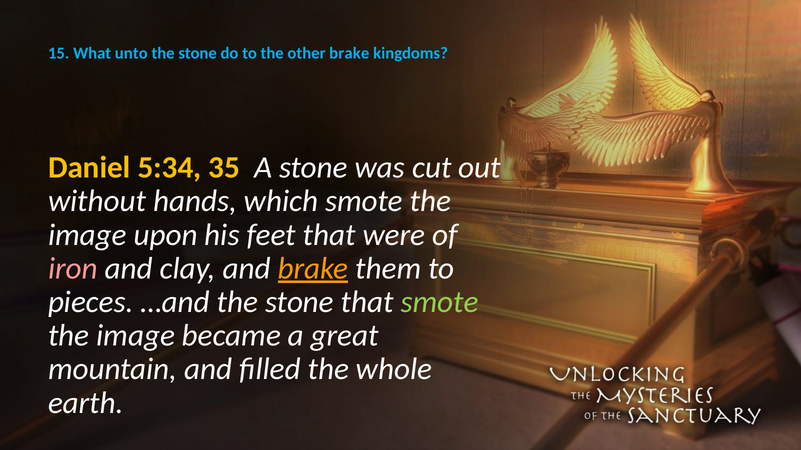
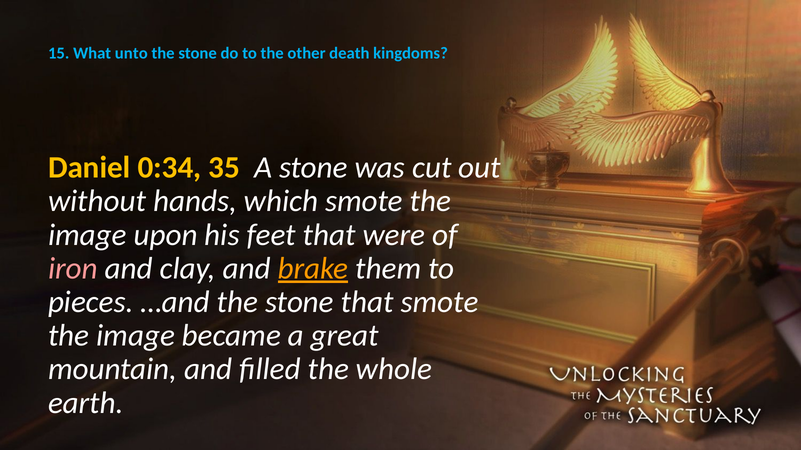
other brake: brake -> death (349, 53)
5:34: 5:34 -> 0:34 (170, 168)
smote colour: light green -> white (440, 302)
